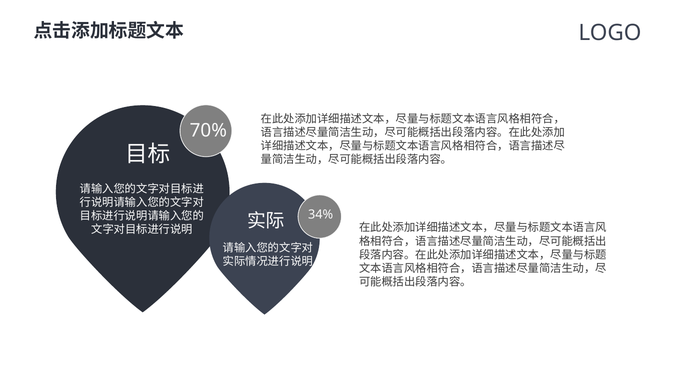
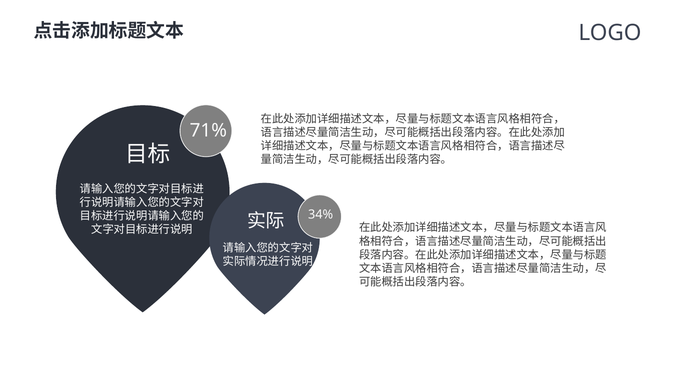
70%: 70% -> 71% (208, 131)
